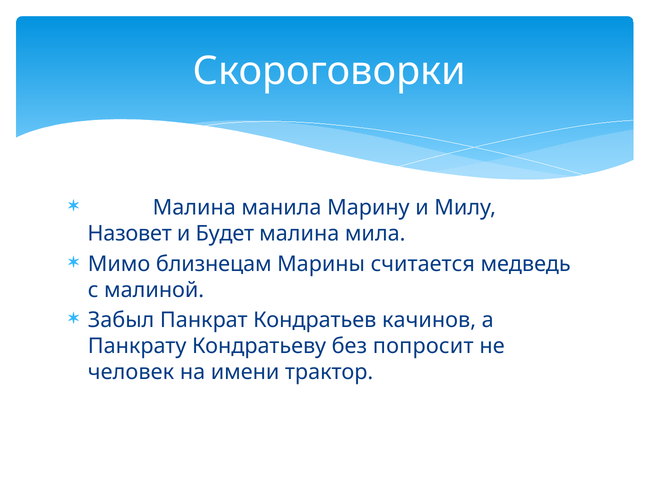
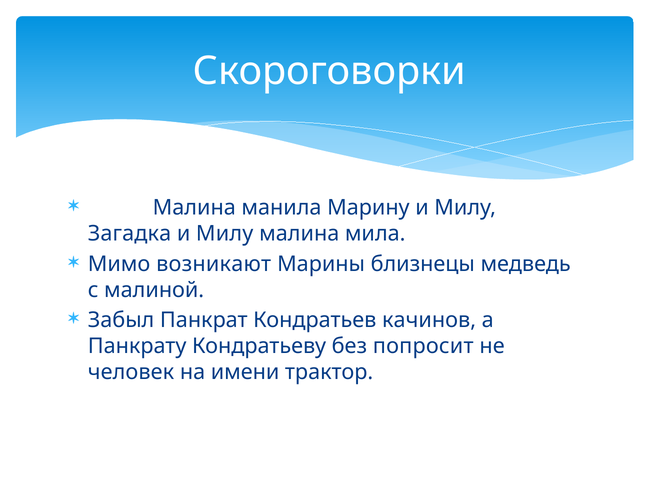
Назовет: Назовет -> Загадка (130, 234)
Будет: Будет -> Милу (225, 234)
близнецам: близнецам -> возникают (214, 264)
считается: считается -> близнецы (423, 264)
